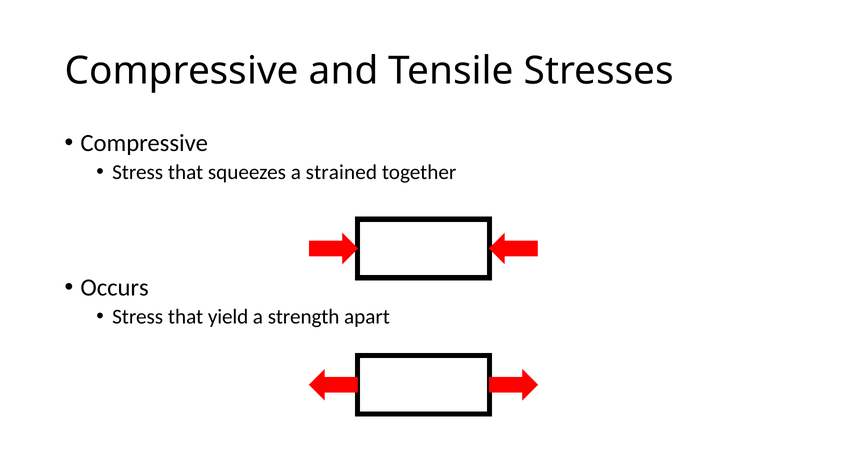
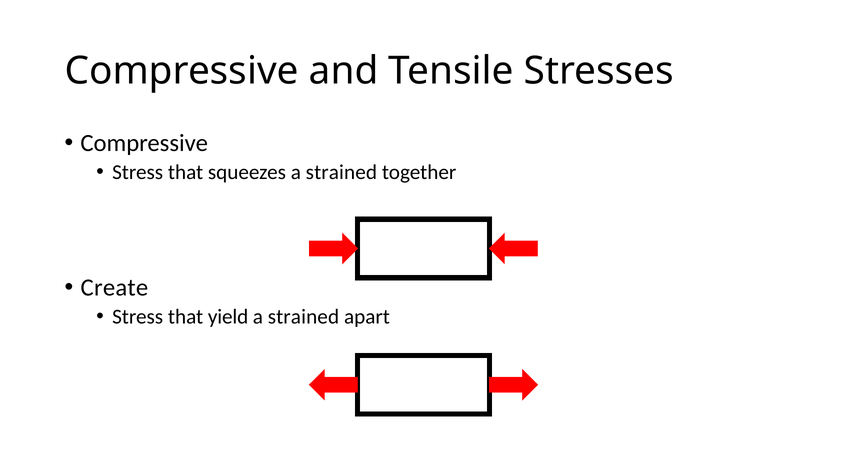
Occurs: Occurs -> Create (114, 288)
strength: strength -> strained (303, 317)
